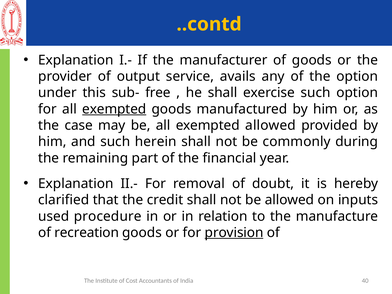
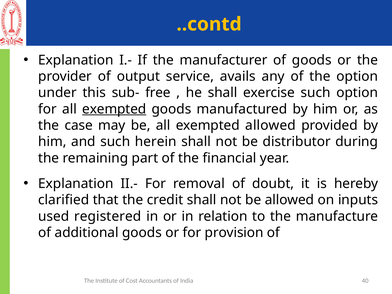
commonly: commonly -> distributor (297, 142)
procedure: procedure -> registered (108, 216)
recreation: recreation -> additional (87, 233)
provision underline: present -> none (234, 233)
